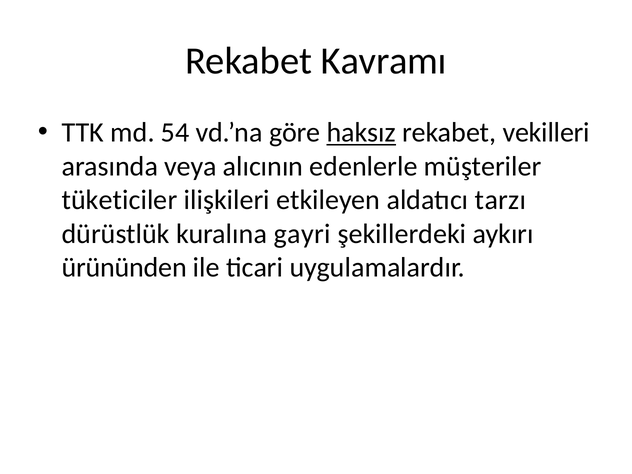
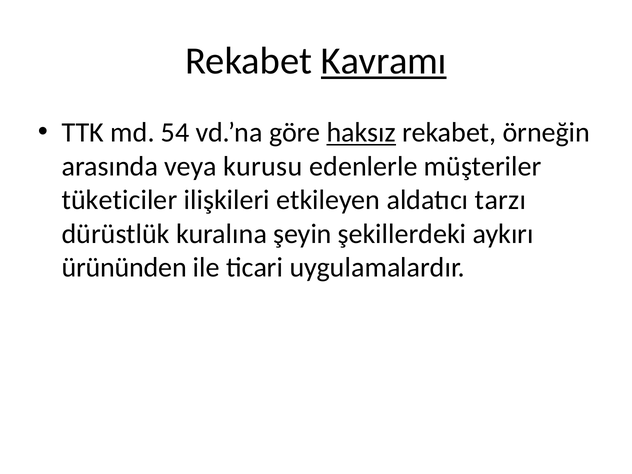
Kavramı underline: none -> present (384, 61)
vekilleri: vekilleri -> örneğin (546, 133)
alıcının: alıcının -> kurusu (263, 166)
gayri: gayri -> şeyin (302, 234)
